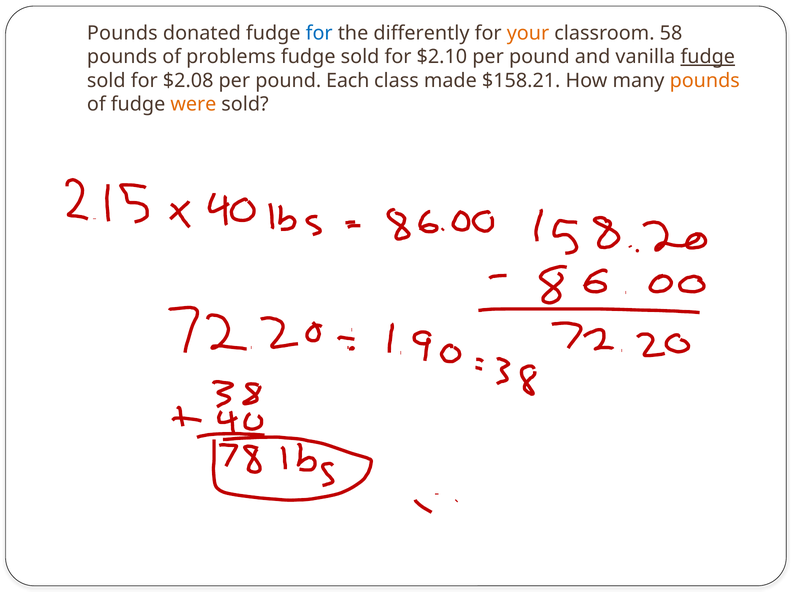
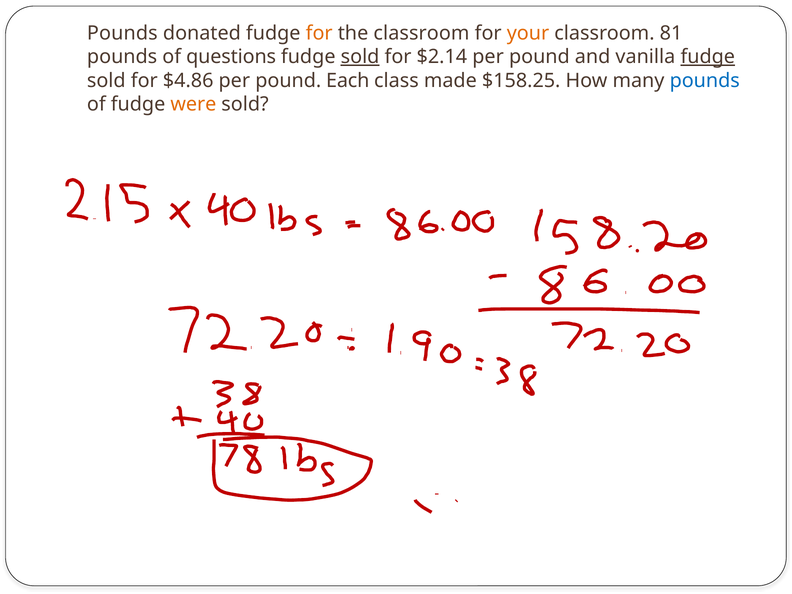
for colour: blue -> orange (319, 33)
the differently: differently -> classroom (421, 33)
58: 58 -> 81 (671, 33)
problems: problems -> questions (231, 57)
sold underline: none -> present (360, 57)
$2.10: $2.10 -> $2.14 (442, 57)
$2.08: $2.08 -> $4.86 (188, 81)
$158.21: $158.21 -> $158.25 (521, 81)
pounds colour: orange -> blue (705, 81)
